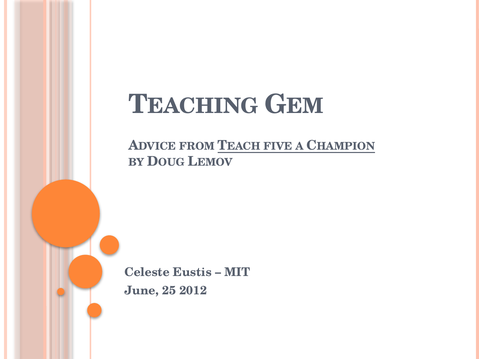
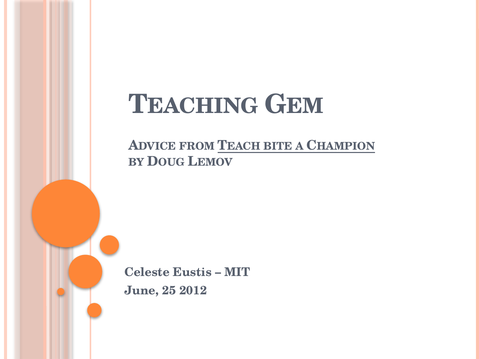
FIVE: FIVE -> BITE (278, 147)
